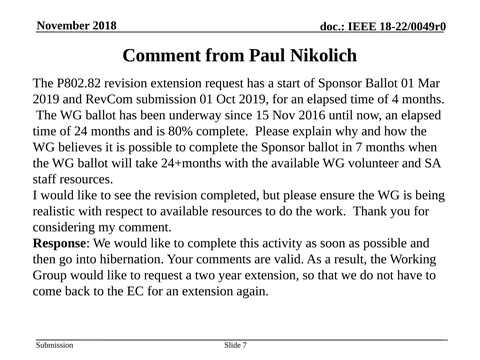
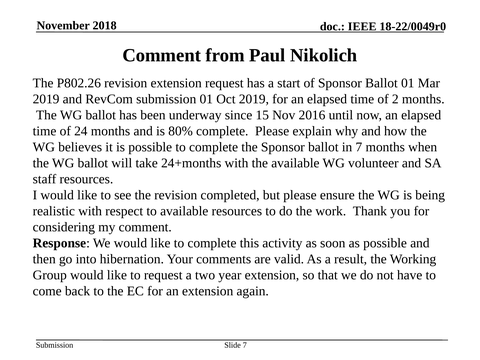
P802.82: P802.82 -> P802.26 (79, 83)
4: 4 -> 2 (395, 99)
